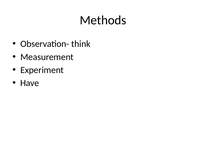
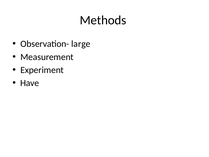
think: think -> large (81, 44)
